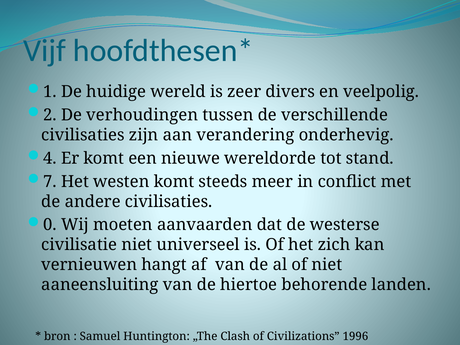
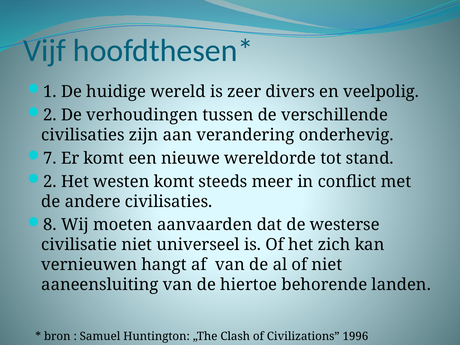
4: 4 -> 7 (50, 158)
7: 7 -> 2 (50, 182)
0: 0 -> 8 (50, 225)
